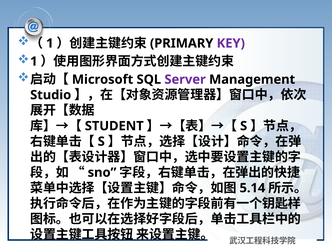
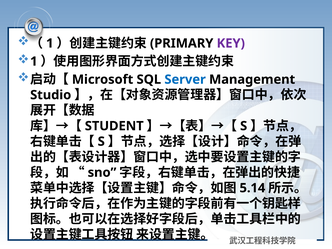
Server colour: purple -> blue (185, 79)
